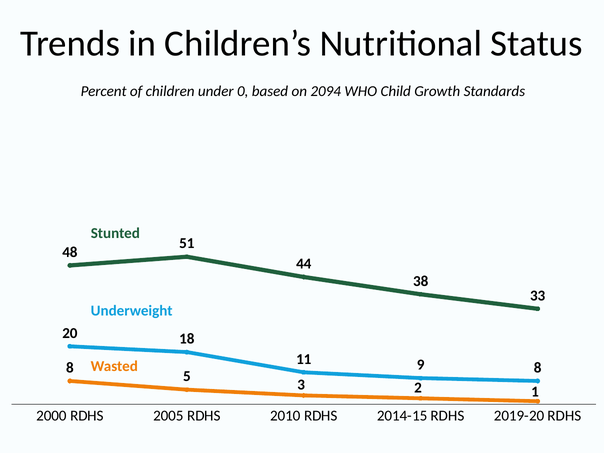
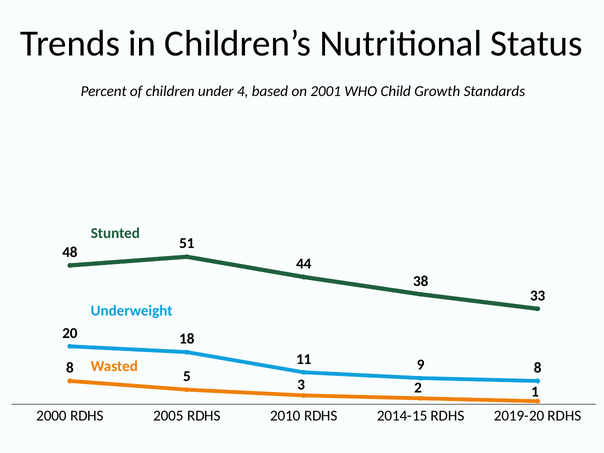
0: 0 -> 4 (243, 91)
2094: 2094 -> 2001 (326, 91)
